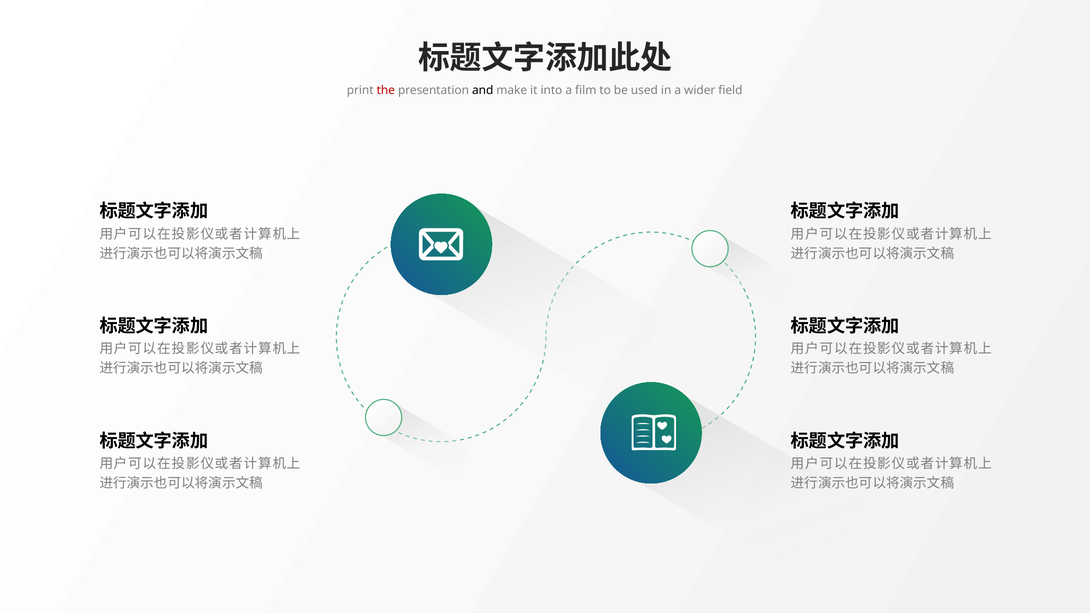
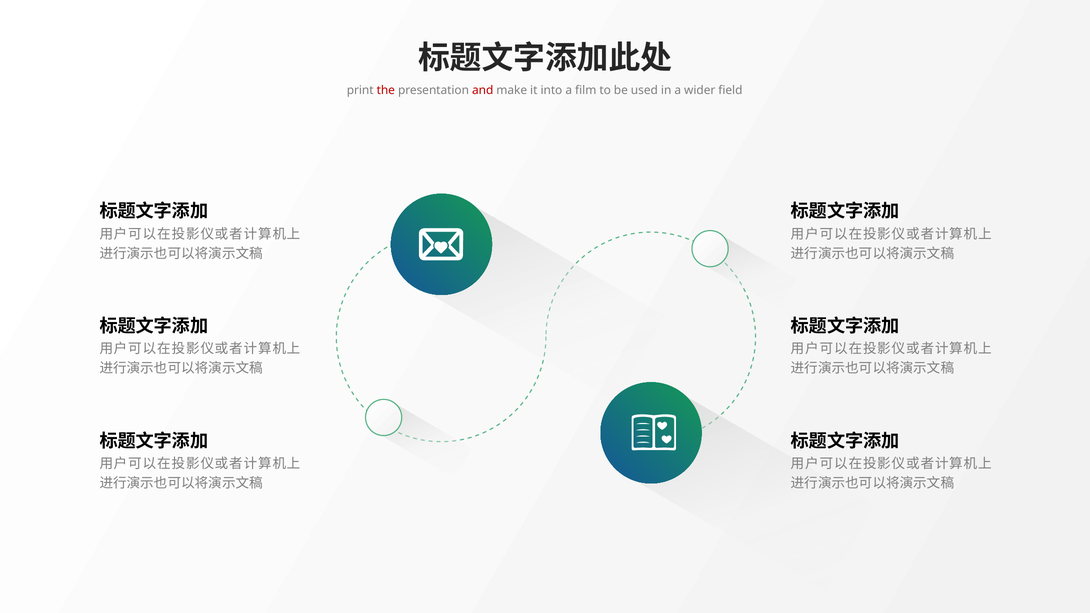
and colour: black -> red (483, 90)
